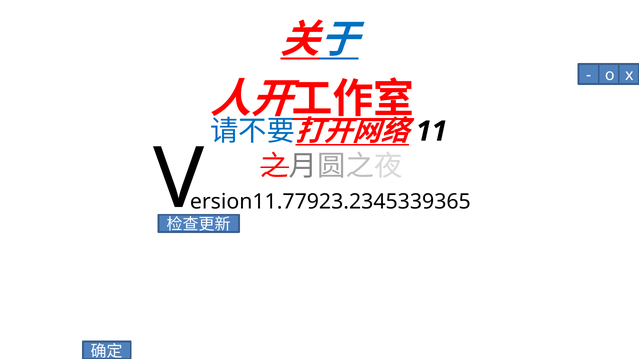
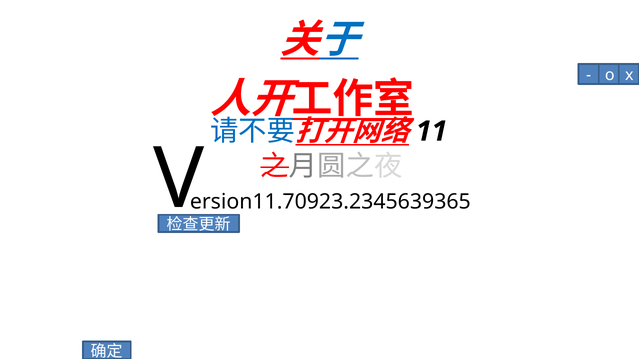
ersion11.77923.2345339365: ersion11.77923.2345339365 -> ersion11.70923.2345639365 (330, 202)
